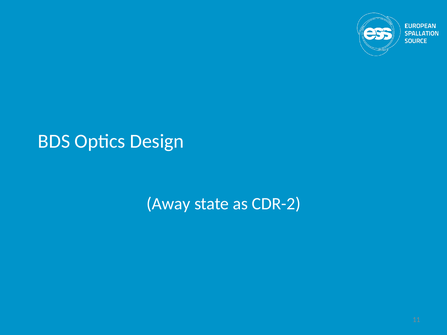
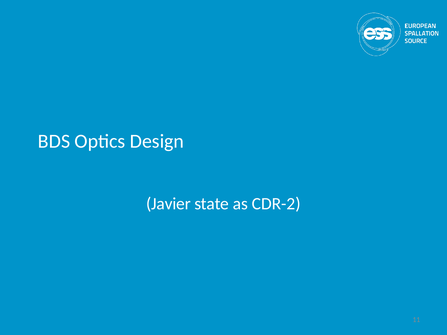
Away: Away -> Javier (168, 204)
